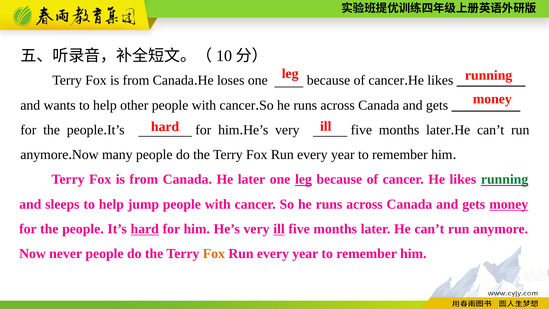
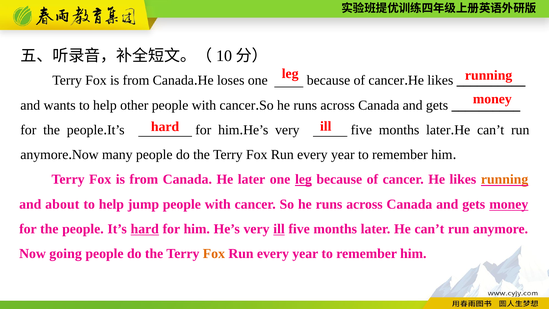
running colour: green -> orange (505, 179)
sleeps: sleeps -> about (62, 204)
never: never -> going (66, 253)
